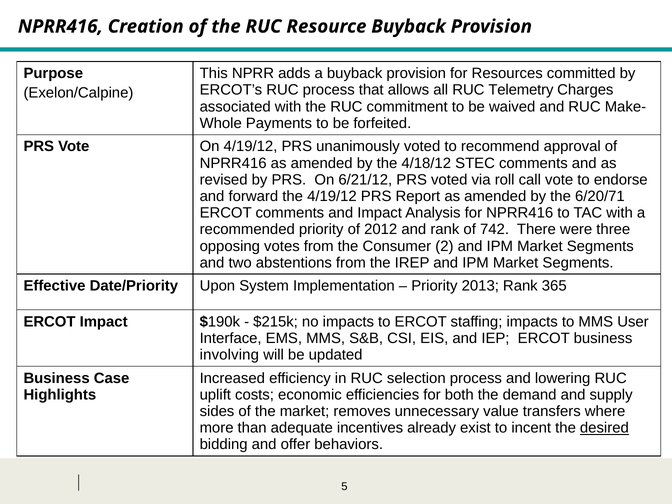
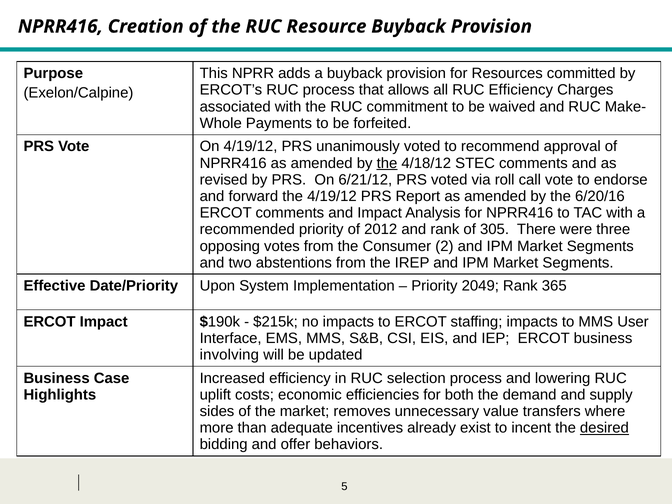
RUC Telemetry: Telemetry -> Efficiency (521, 90)
the underline: none -> present (387, 163)
6/20/71: 6/20/71 -> 6/20/16 (600, 196)
742: 742 -> 305 (495, 230)
2013: 2013 -> 2049 (480, 286)
